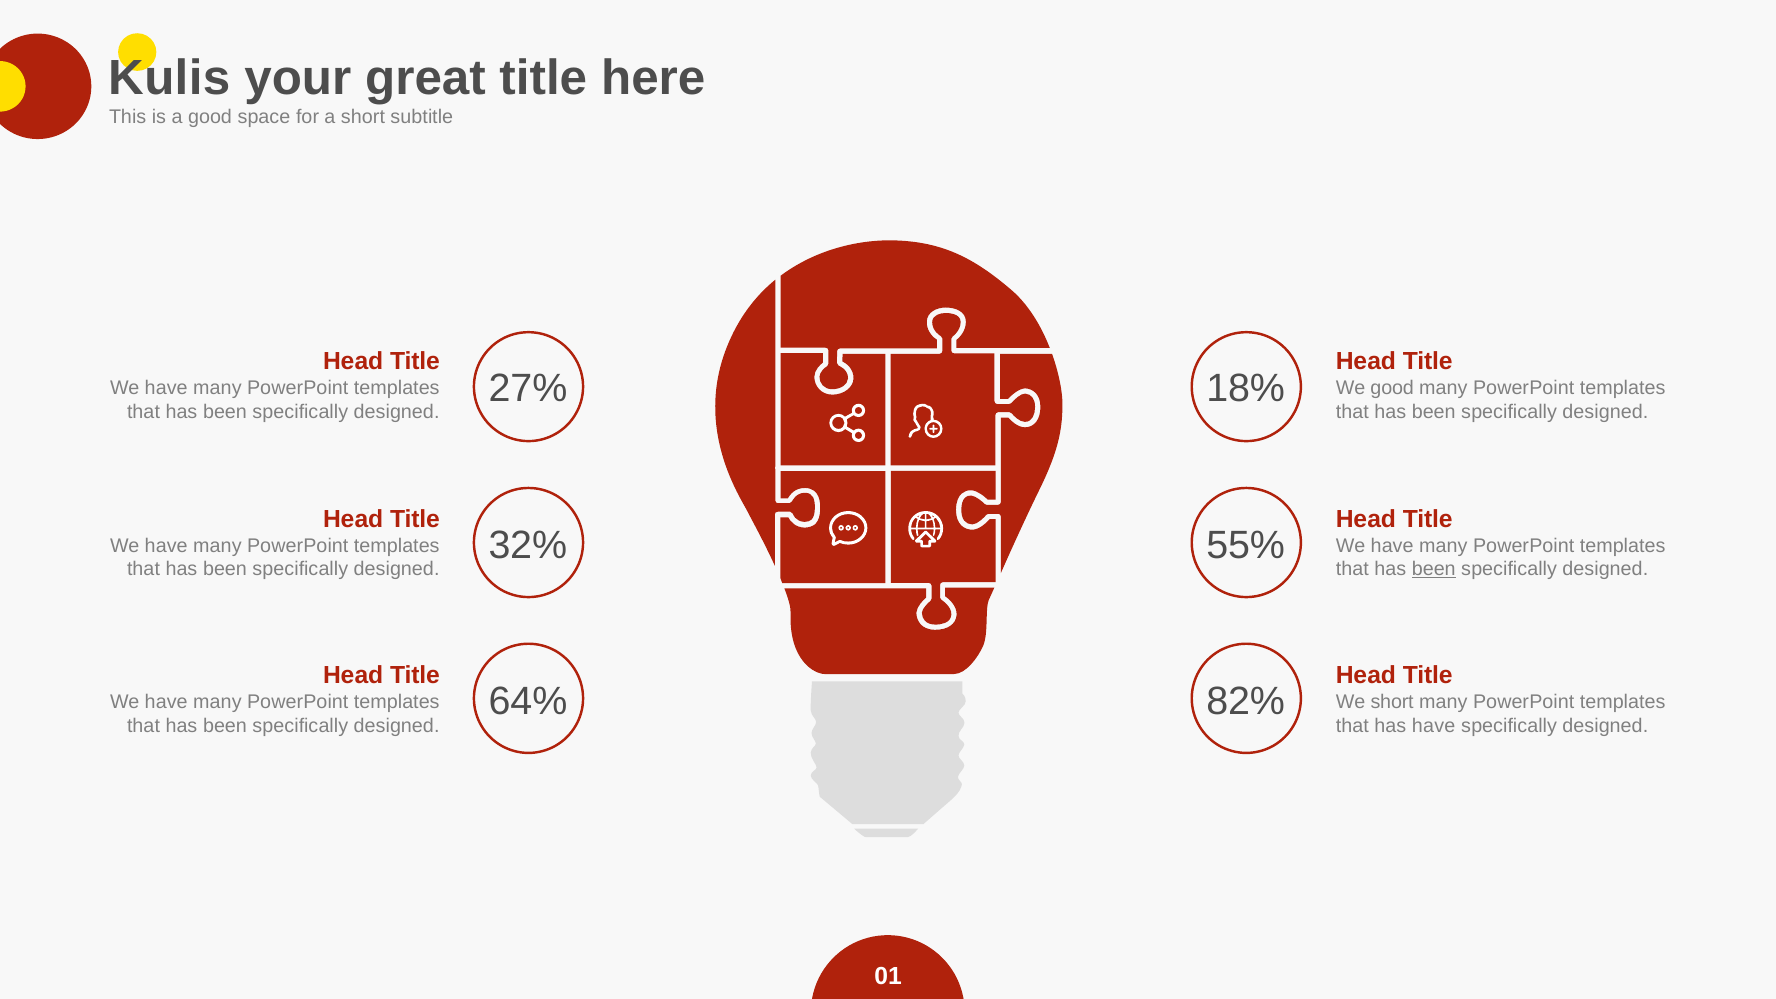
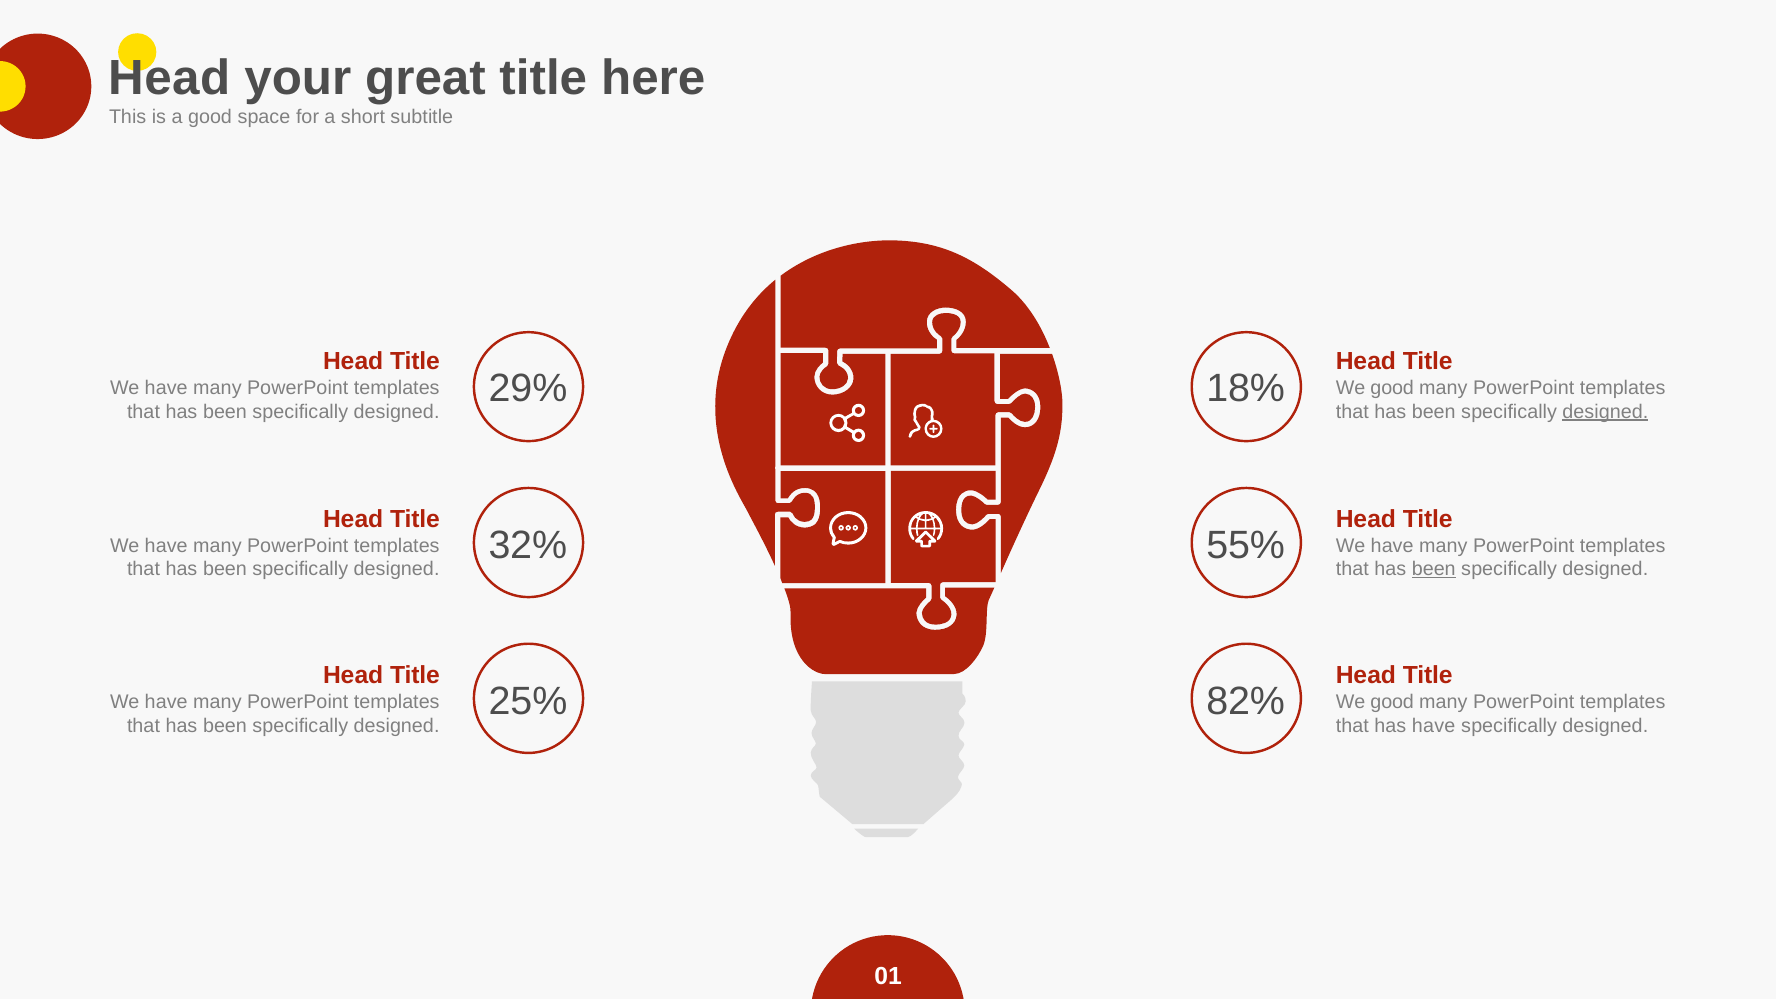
Kulis: Kulis -> Head (169, 78)
27%: 27% -> 29% (528, 389)
designed underline: none -> present (1605, 411)
64%: 64% -> 25% (528, 701)
short: short -> good (1392, 702)
